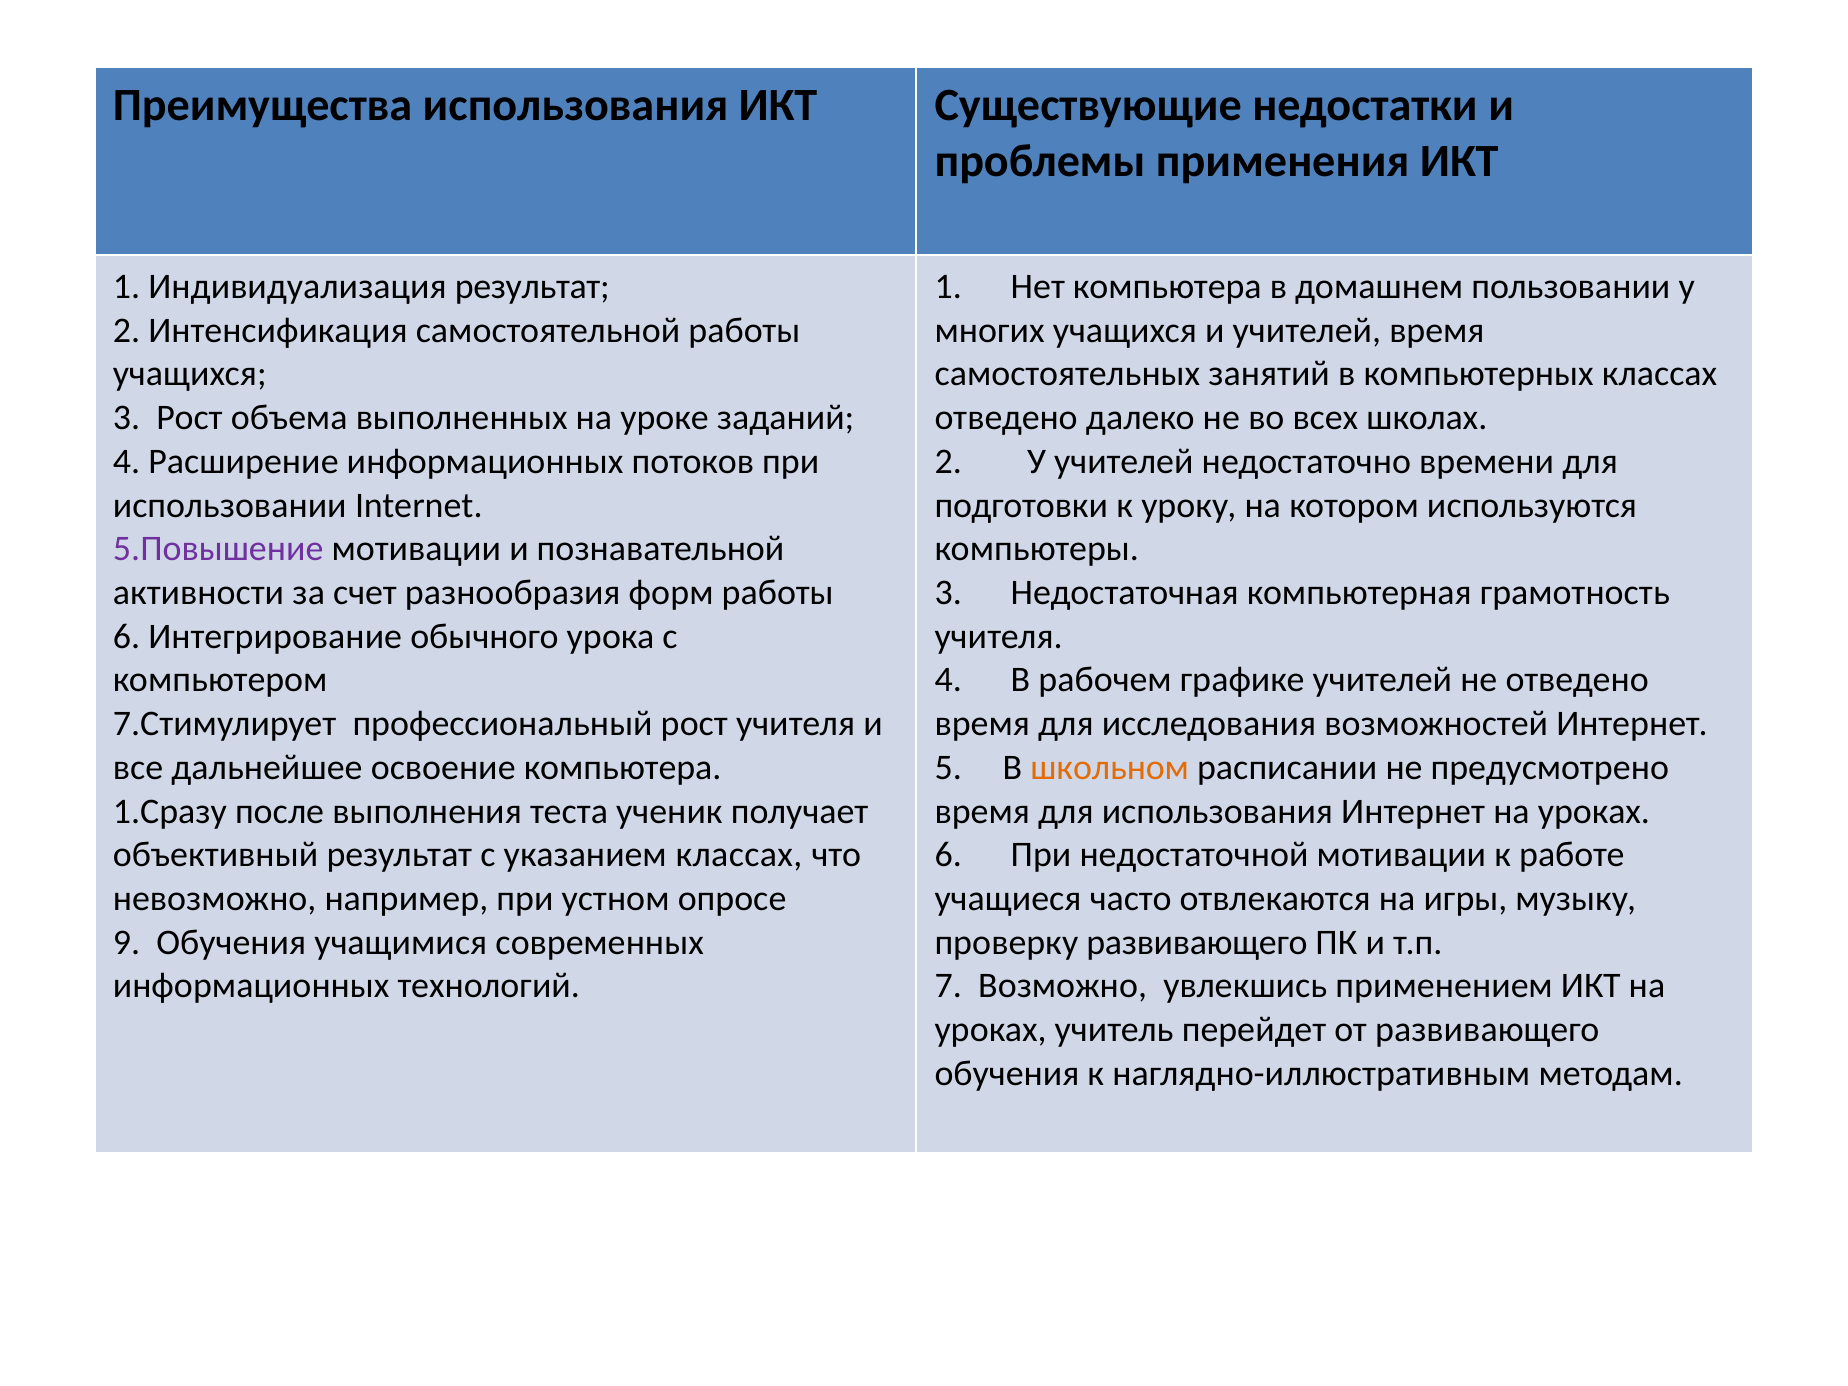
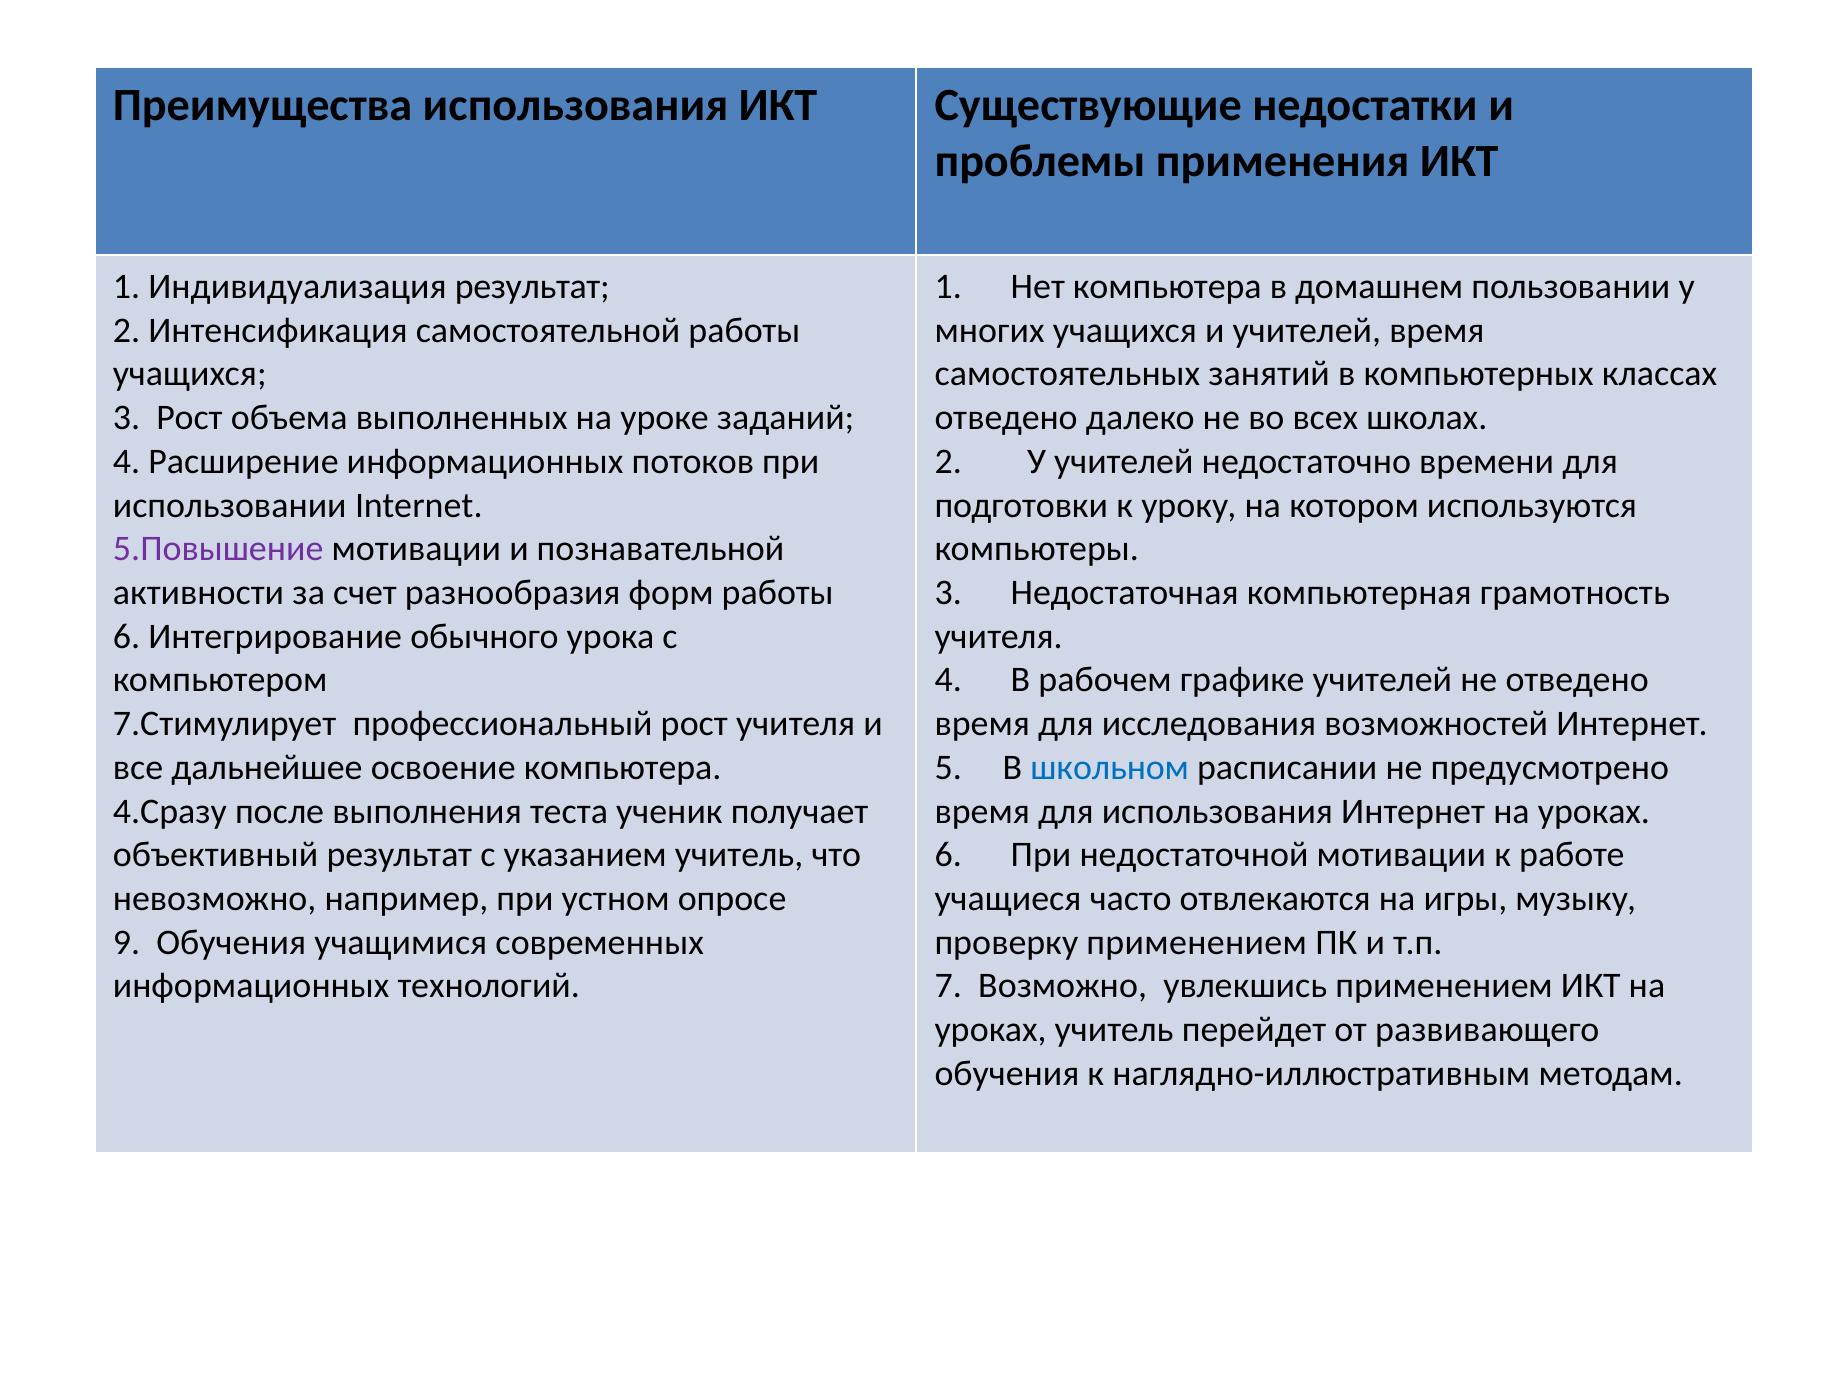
школьном colour: orange -> blue (1110, 768)
1.Сразу: 1.Сразу -> 4.Сразу (170, 811)
указанием классах: классах -> учитель (739, 855)
проверку развивающего: развивающего -> применением (1197, 942)
